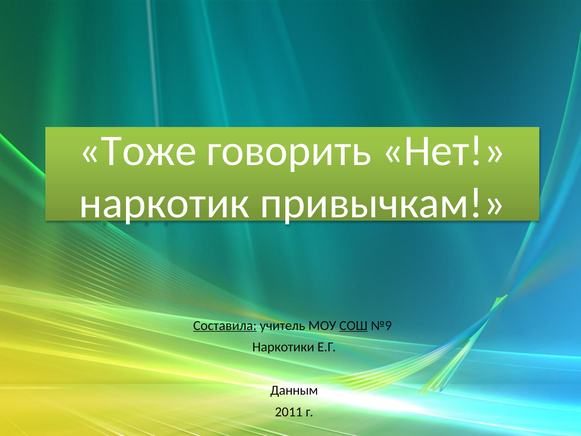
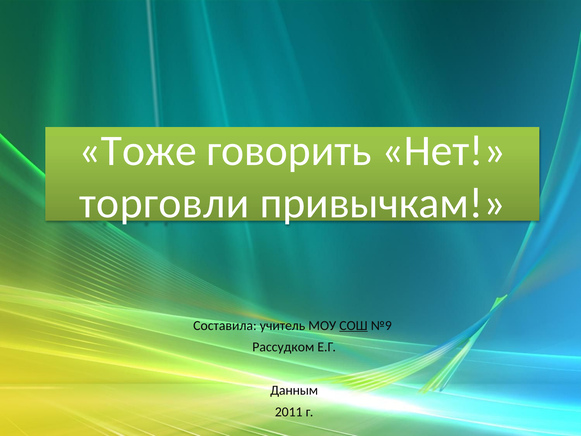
наркотик: наркотик -> торговли (164, 203)
Составила underline: present -> none (225, 325)
Наркотики: Наркотики -> Рассудком (283, 347)
